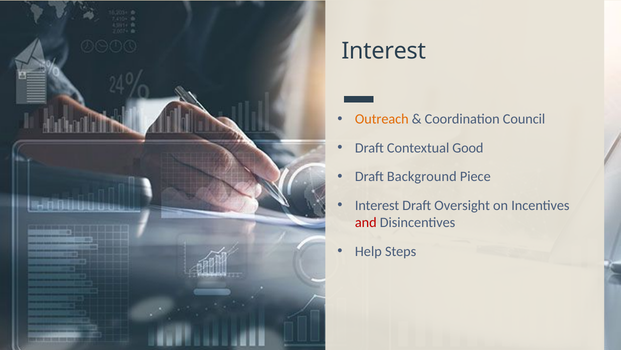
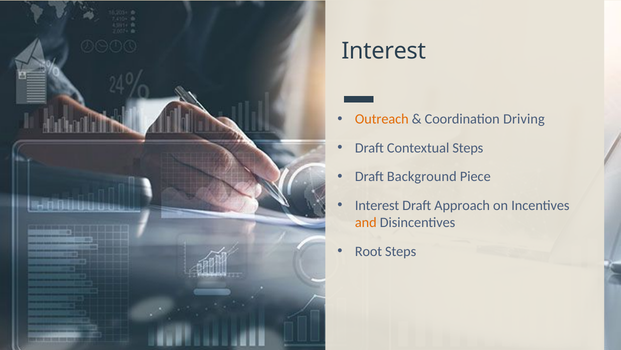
Council: Council -> Driving (524, 119)
Contextual Good: Good -> Steps (468, 148)
Oversight: Oversight -> Approach (462, 205)
and colour: red -> orange (366, 222)
Help: Help -> Root (368, 251)
